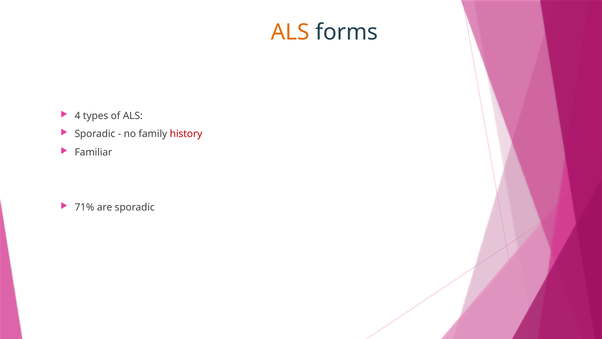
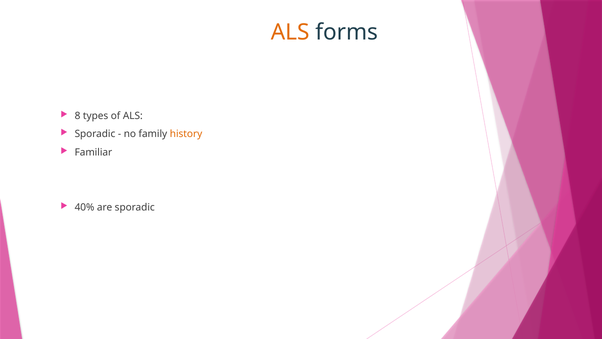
4: 4 -> 8 (78, 116)
history colour: red -> orange (186, 134)
71%: 71% -> 40% (85, 207)
